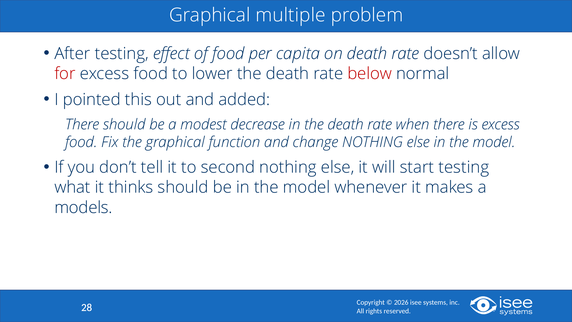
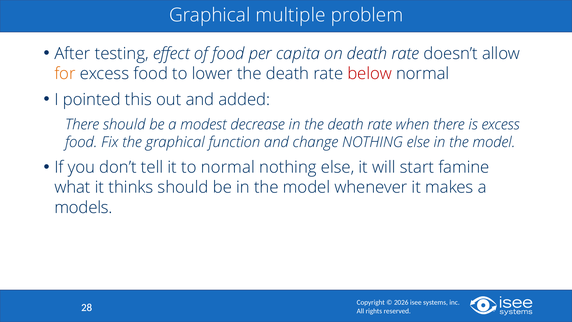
for colour: red -> orange (65, 74)
to second: second -> normal (228, 167)
start testing: testing -> famine (464, 167)
